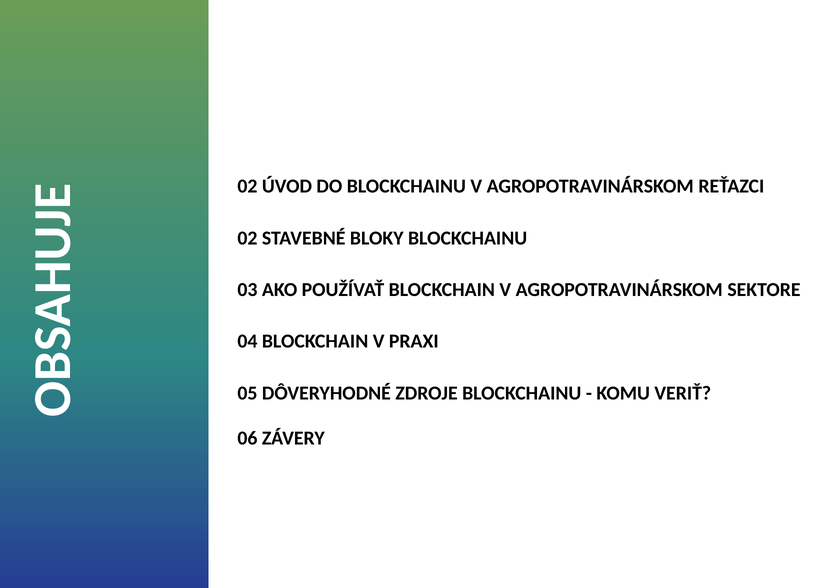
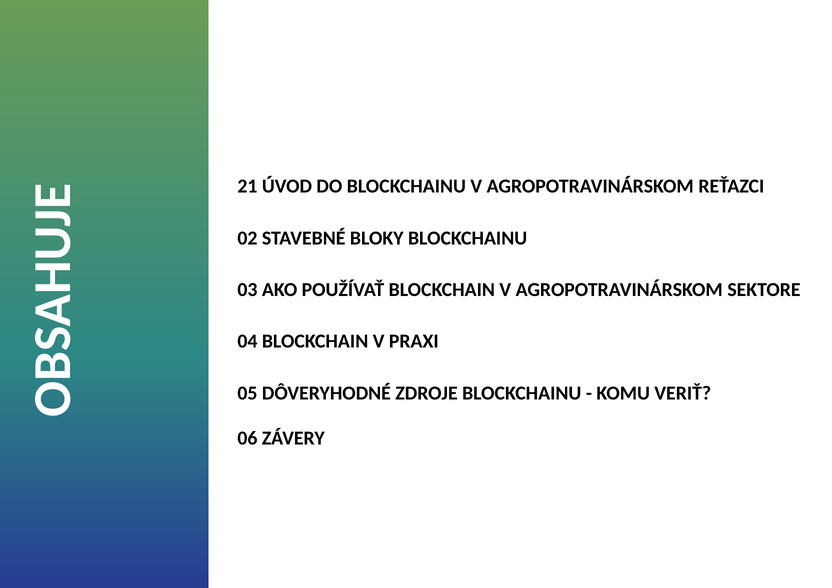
02: 02 -> 21 (247, 187)
